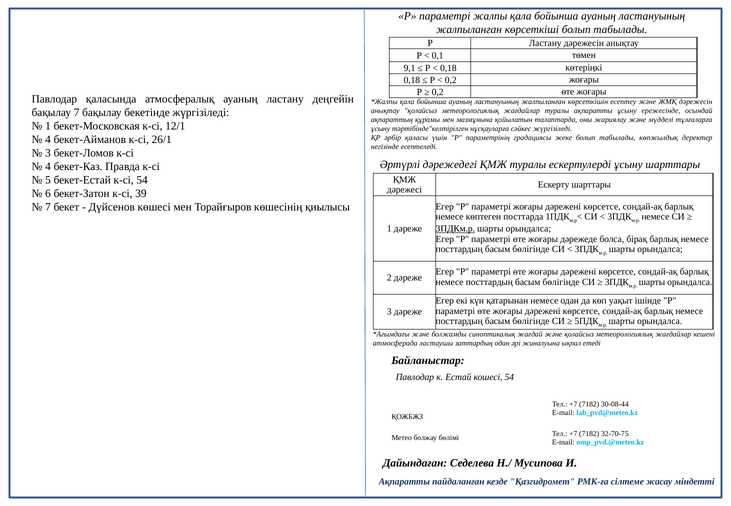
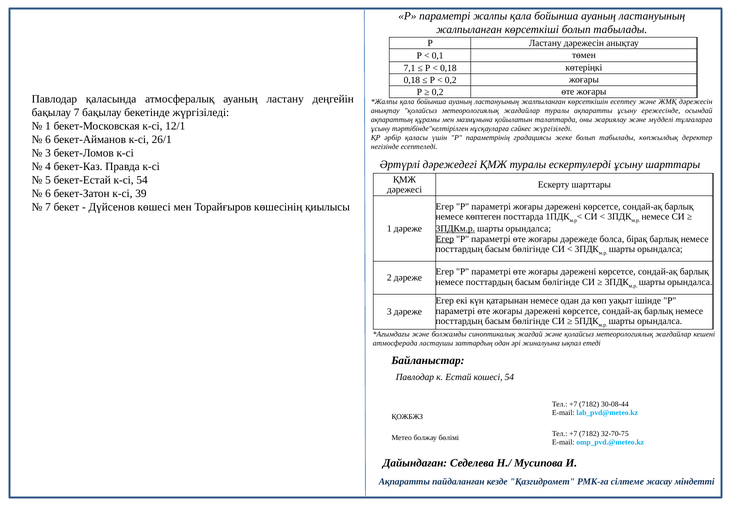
9,1: 9,1 -> 7,1 (410, 68)
4: 4 -> 6 (48, 140)
Егер underline: none -> present (445, 239)
